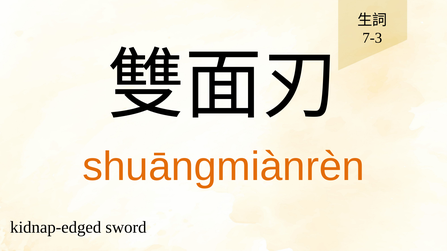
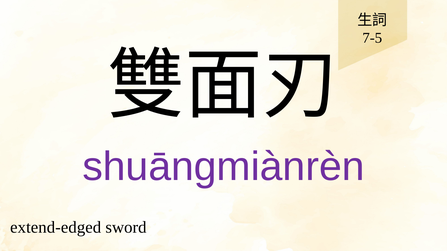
7-3: 7-3 -> 7-5 (372, 38)
shuāngmiànrèn colour: orange -> purple (223, 167)
kidnap-edged: kidnap-edged -> extend-edged (56, 228)
